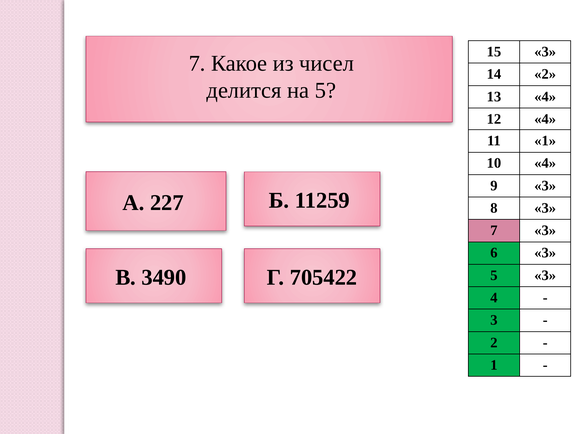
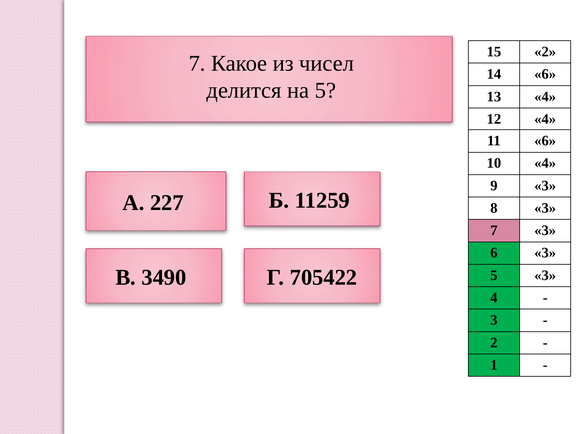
15 3: 3 -> 2 (545, 52)
14 2: 2 -> 6 (545, 74)
11 1: 1 -> 6 (545, 141)
